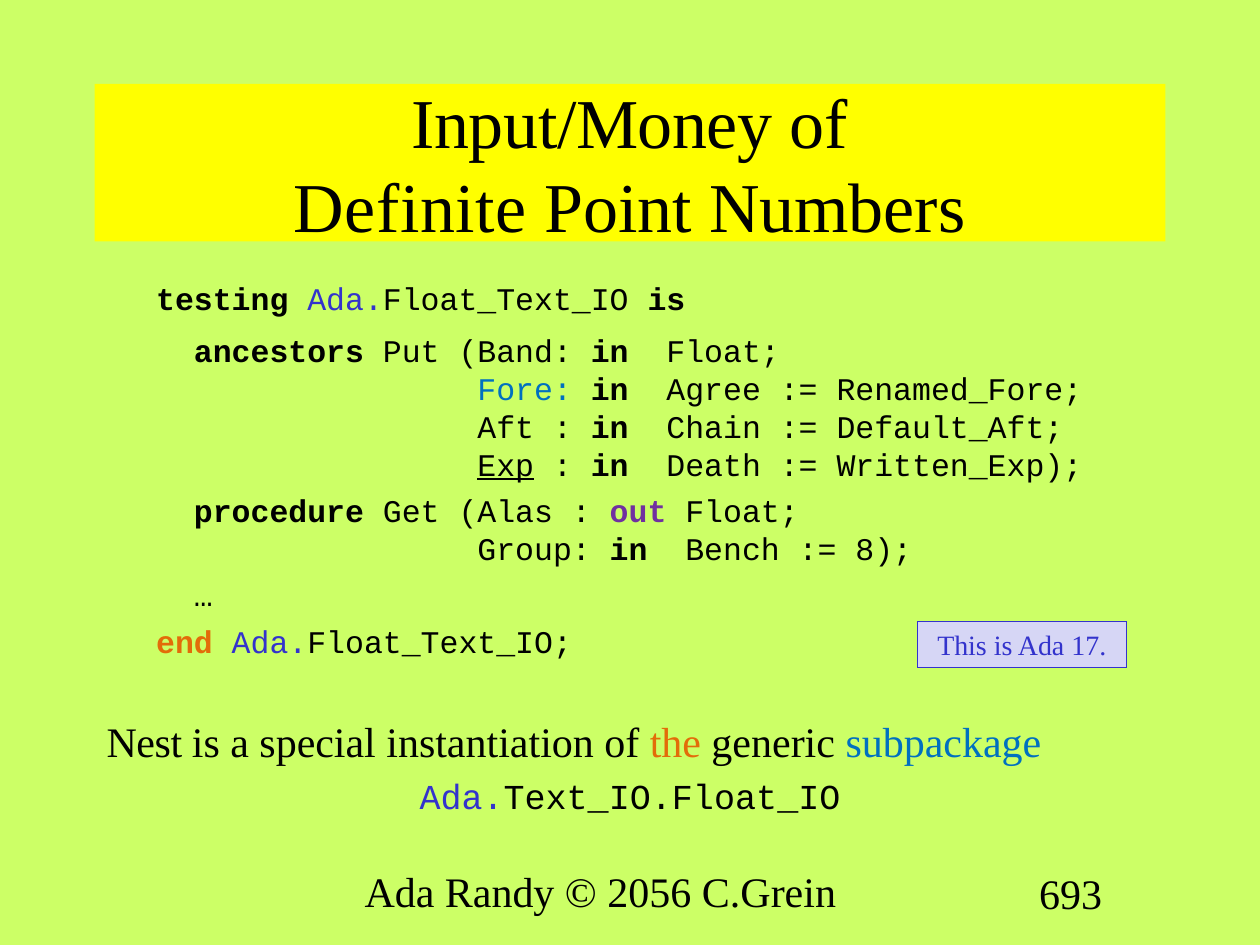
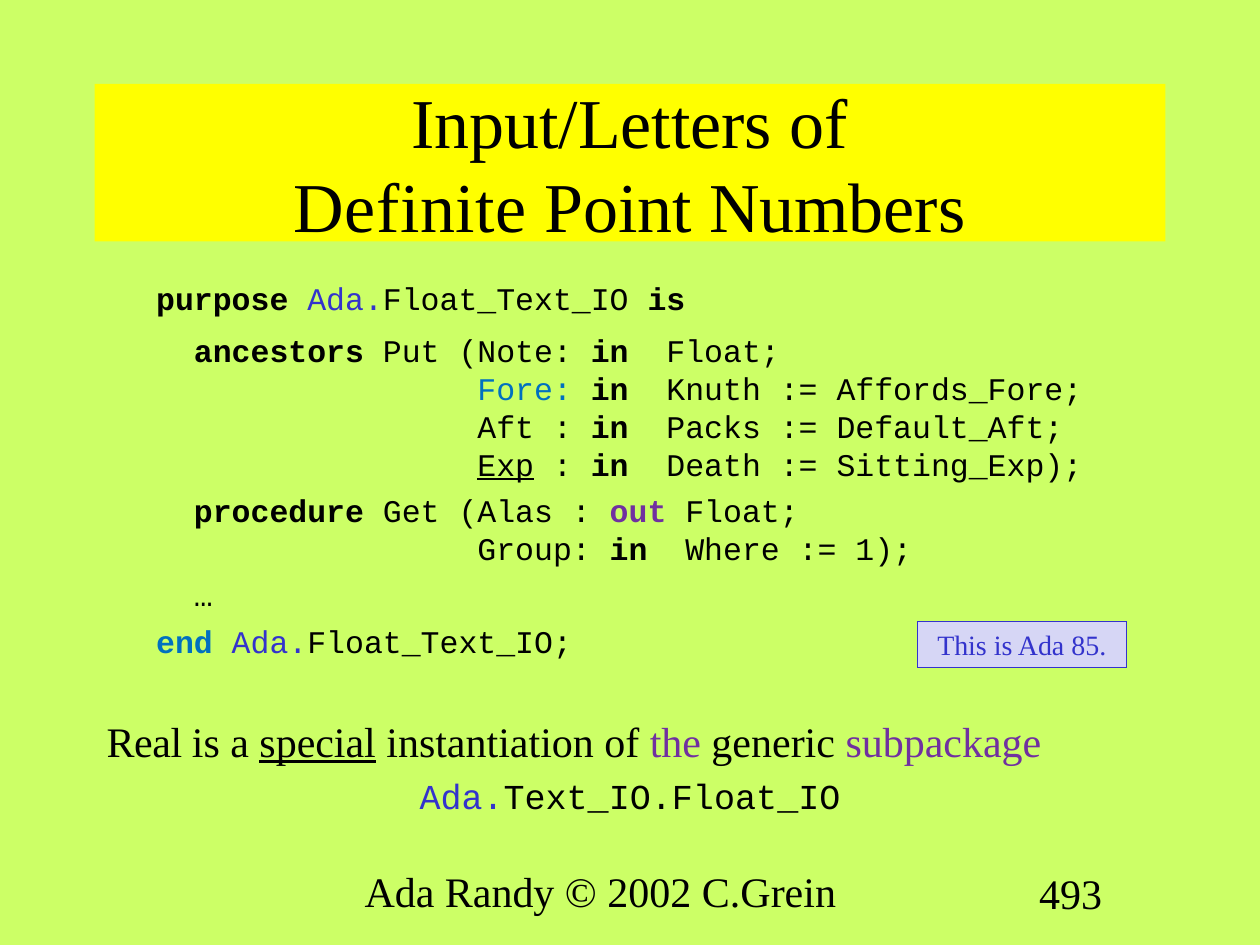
Input/Money: Input/Money -> Input/Letters (592, 126)
testing: testing -> purpose (222, 301)
Band: Band -> Note (515, 352)
Agree: Agree -> Knuth (714, 390)
Renamed_Fore: Renamed_Fore -> Affords_Fore (959, 390)
Chain: Chain -> Packs (714, 428)
Written_Exp: Written_Exp -> Sitting_Exp (959, 466)
Bench: Bench -> Where (733, 550)
8: 8 -> 1 (884, 550)
end colour: orange -> blue (184, 643)
17: 17 -> 85 (1089, 646)
Nest: Nest -> Real (144, 743)
special underline: none -> present (318, 743)
the colour: orange -> purple (675, 743)
subpackage colour: blue -> purple (943, 743)
2056: 2056 -> 2002 (649, 894)
693: 693 -> 493 (1071, 896)
